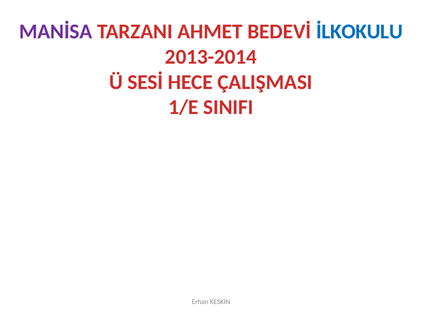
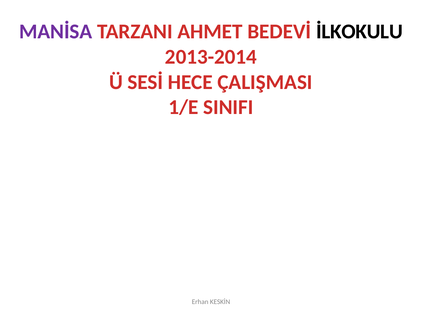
İLKOKULU colour: blue -> black (359, 32)
